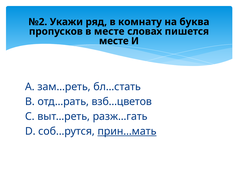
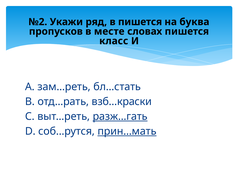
в комнату: комнату -> пишется (140, 22)
месте: месте -> класс (114, 41)
взб…цветов: взб…цветов -> взб…краски (122, 101)
разж…гать underline: none -> present (120, 116)
